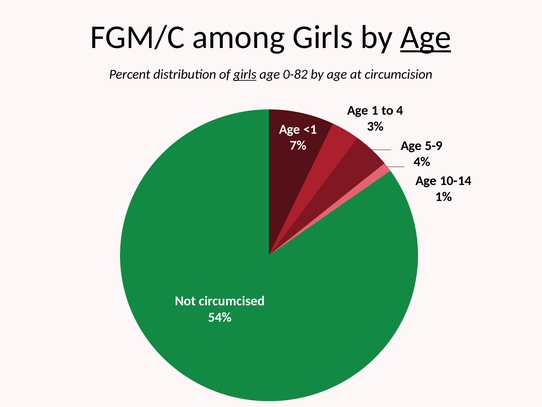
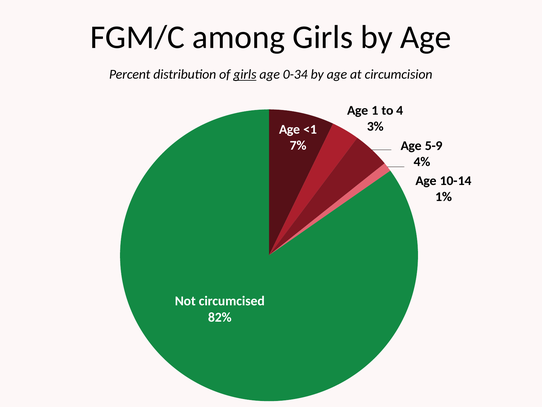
Age underline: present -> none (426, 37)
0-82: 0-82 -> 0-34 (295, 74)
54%: 54% -> 82% (220, 317)
